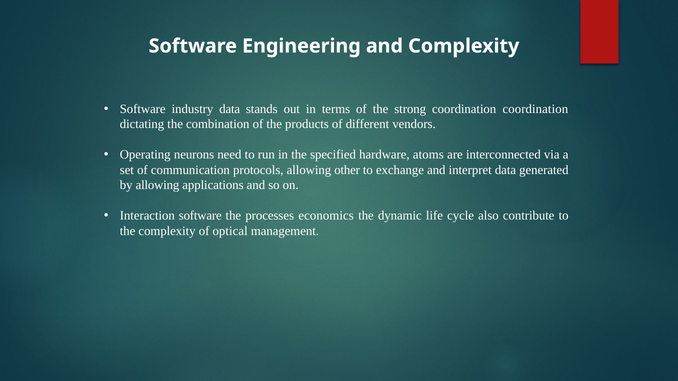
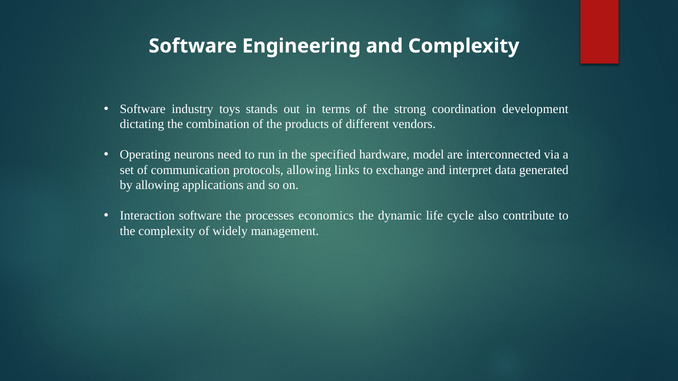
industry data: data -> toys (230, 109)
coordination coordination: coordination -> development (535, 109)
atoms: atoms -> model (428, 155)
other: other -> links (347, 170)
optical: optical -> widely (230, 231)
